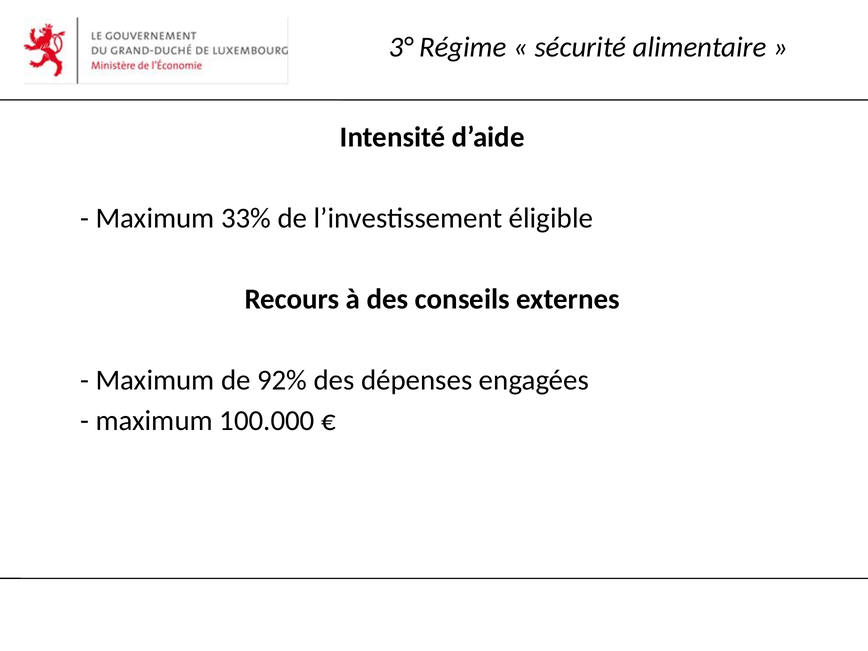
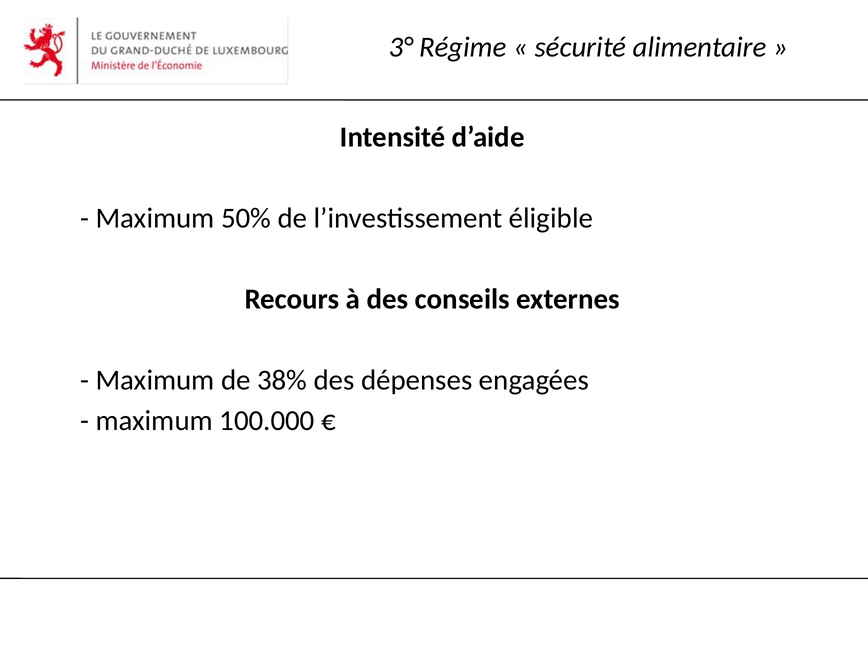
33%: 33% -> 50% (246, 218)
92%: 92% -> 38% (282, 380)
